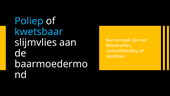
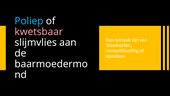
kwetsbaar colour: light blue -> pink (39, 32)
